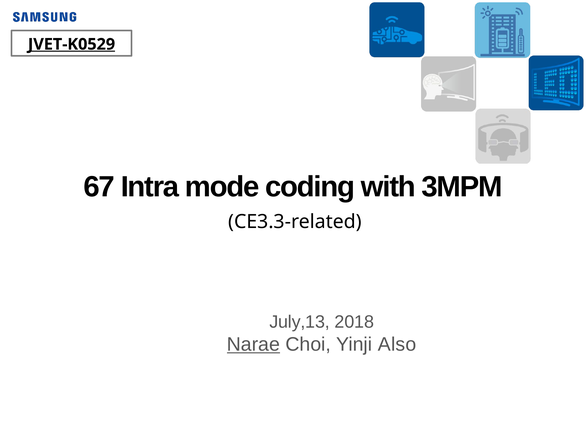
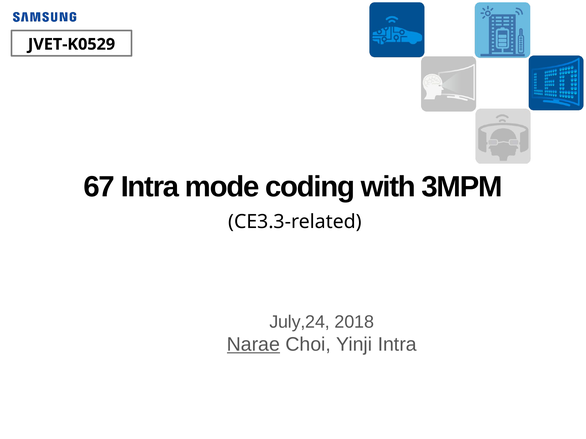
JVET-K0529 underline: present -> none (72, 44)
July,13: July,13 -> July,24 (300, 322)
Yinji Also: Also -> Intra (397, 345)
